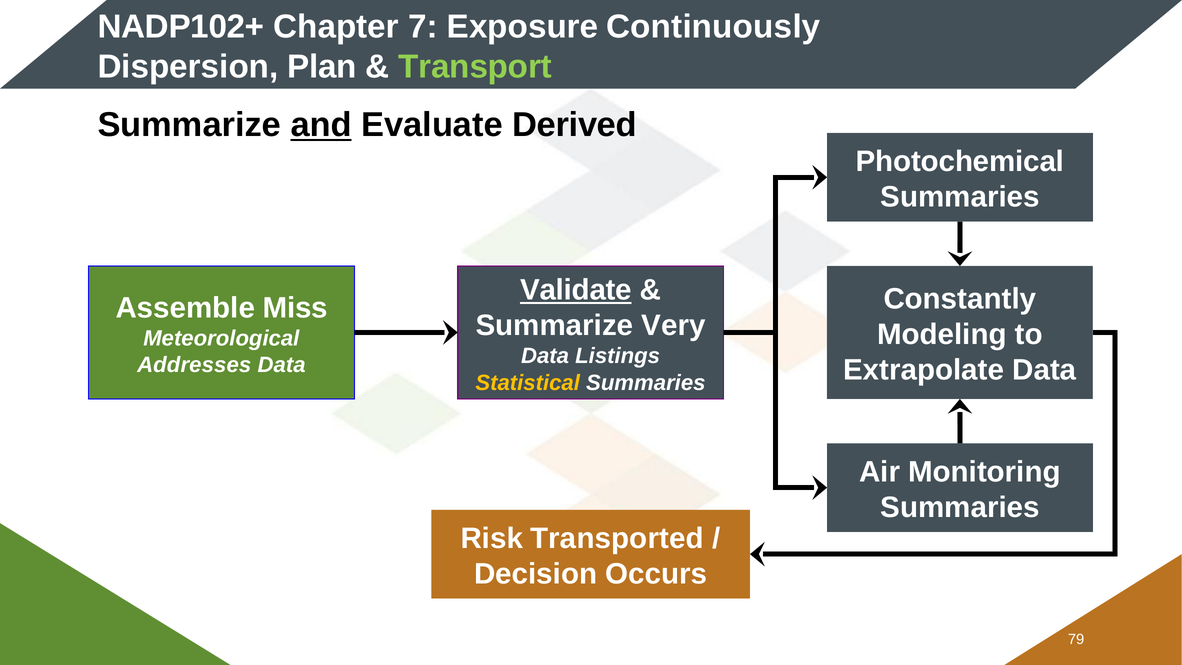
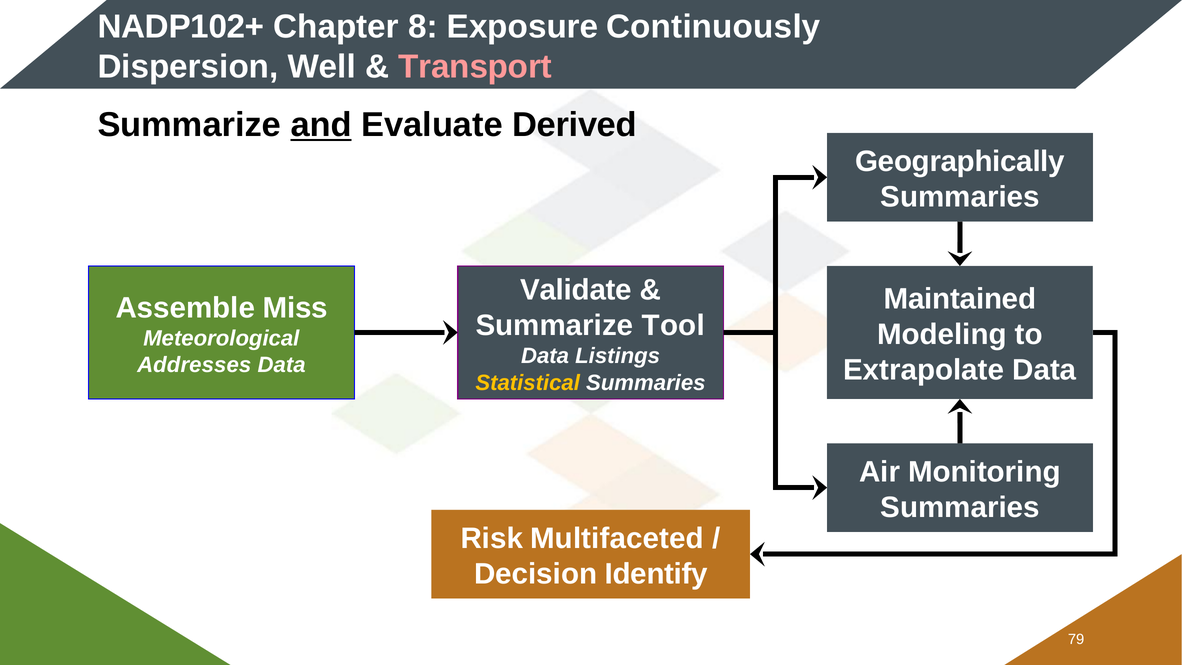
7: 7 -> 8 (423, 27)
Plan: Plan -> Well (322, 67)
Transport colour: light green -> pink (475, 67)
Photochemical: Photochemical -> Geographically (960, 162)
Validate underline: present -> none (576, 290)
Constantly: Constantly -> Maintained (960, 299)
Very: Very -> Tool (673, 326)
Transported: Transported -> Multifaceted (617, 538)
Occurs: Occurs -> Identify (656, 574)
